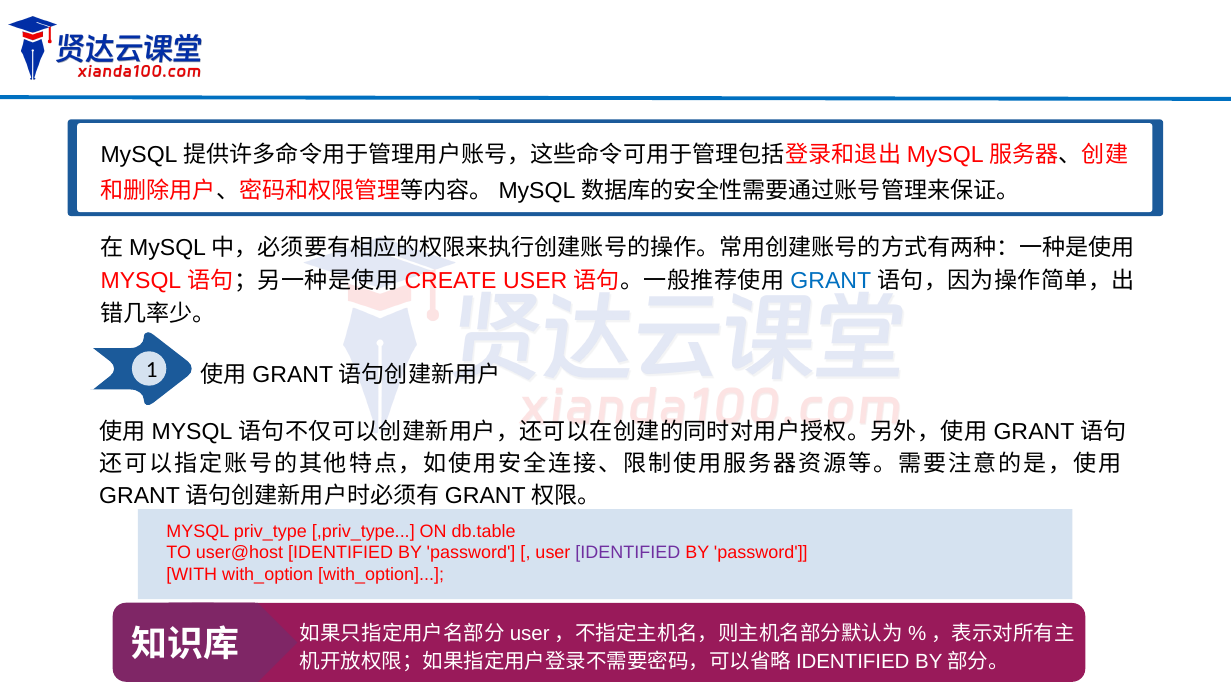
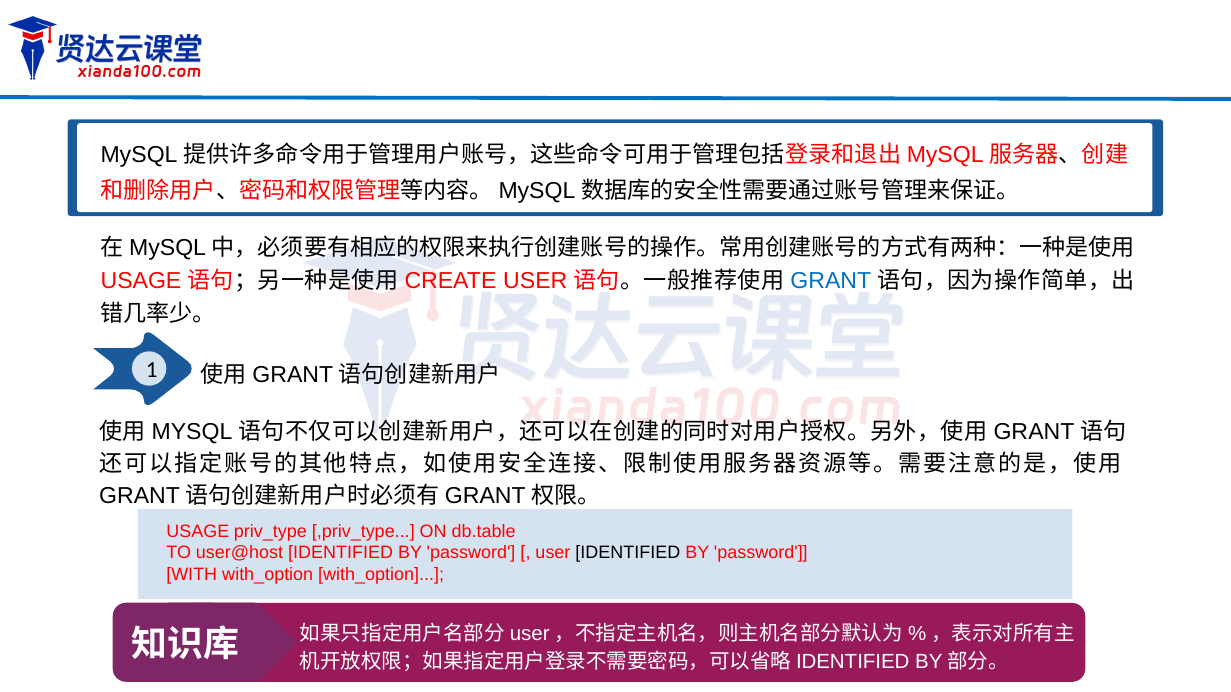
MYSQL: MYSQL -> USAGE (141, 281)
MYSQL: MYSQL -> USAGE (198, 532)
IDENTIFIED colour: purple -> black (628, 553)
